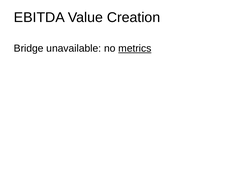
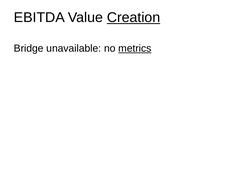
Creation underline: none -> present (134, 18)
